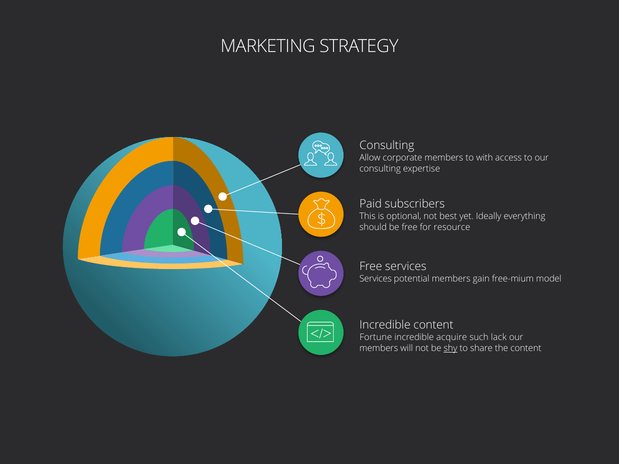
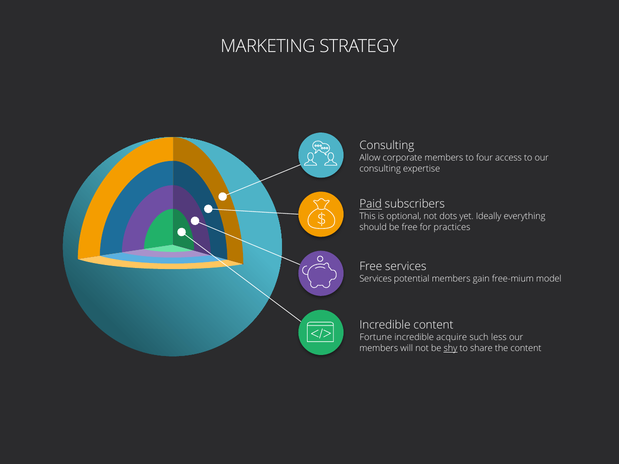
with: with -> four (485, 158)
Paid underline: none -> present (371, 204)
best: best -> dots (448, 216)
resource: resource -> practices (452, 227)
lack: lack -> less (499, 338)
